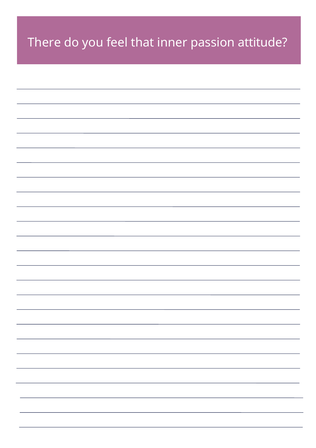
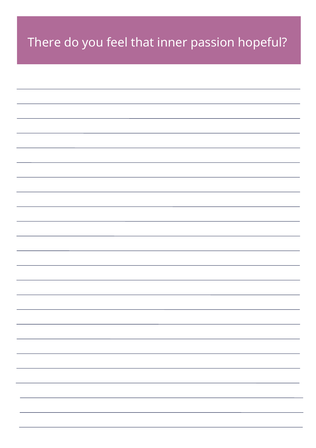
attitude: attitude -> hopeful (263, 42)
